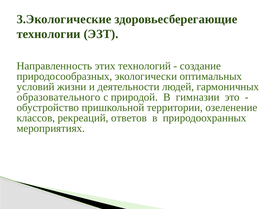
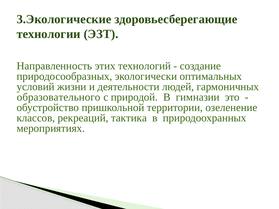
ответов: ответов -> тактика (129, 118)
